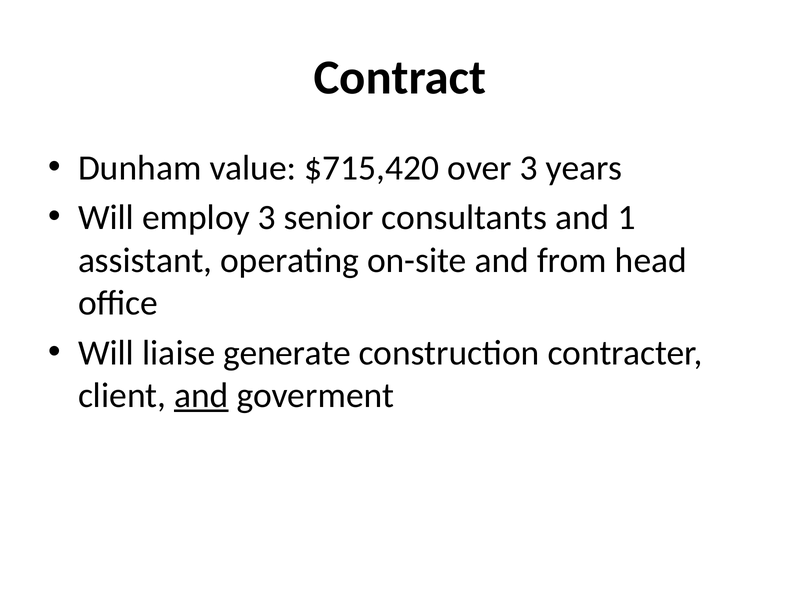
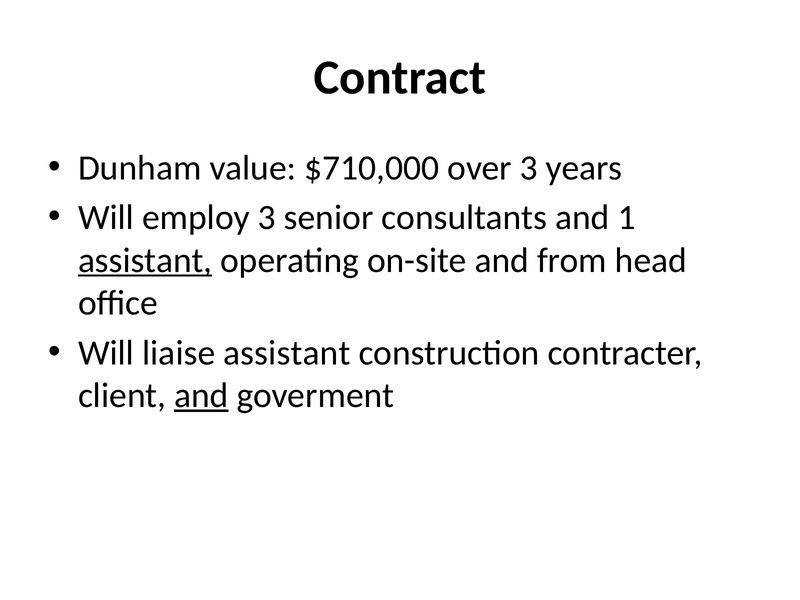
$715,420: $715,420 -> $710,000 (372, 168)
assistant underline: none -> present (145, 260)
liaise generate: generate -> assistant (287, 353)
